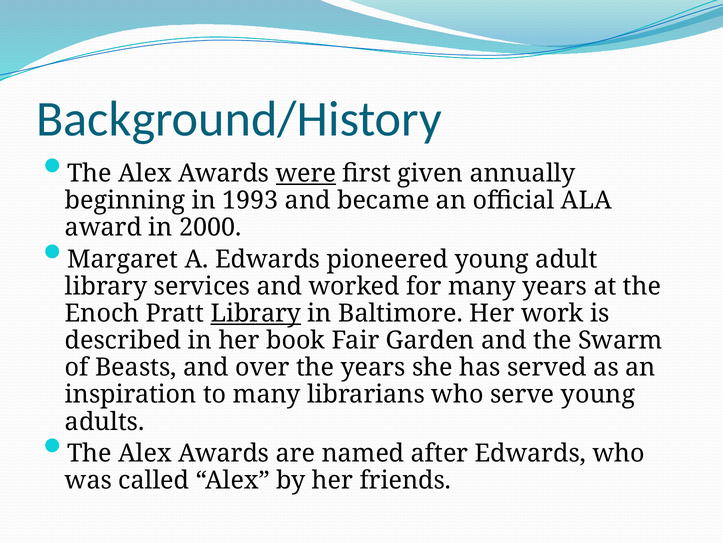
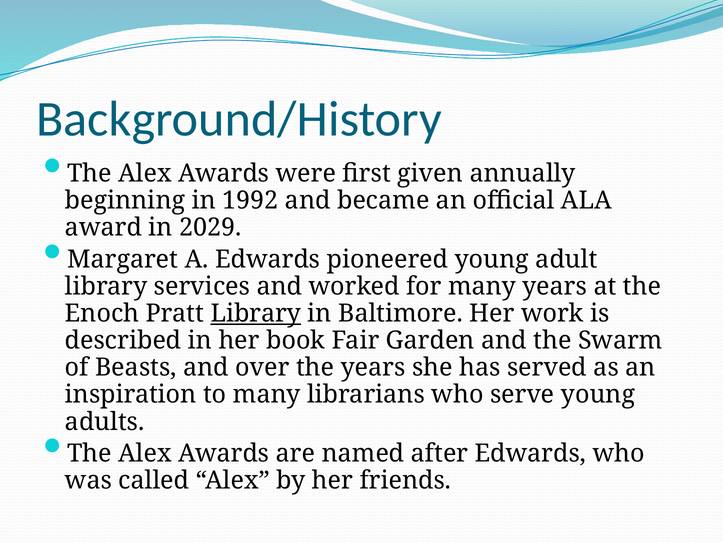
were underline: present -> none (306, 173)
1993: 1993 -> 1992 (250, 201)
2000: 2000 -> 2029 (210, 228)
